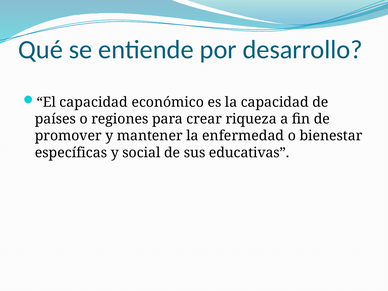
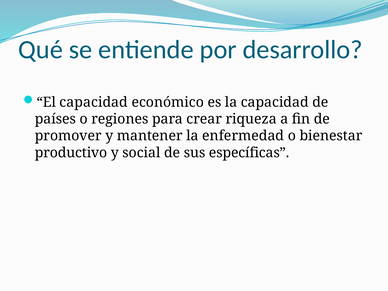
específicas: específicas -> productivo (71, 153)
educativas: educativas -> específicas (249, 153)
